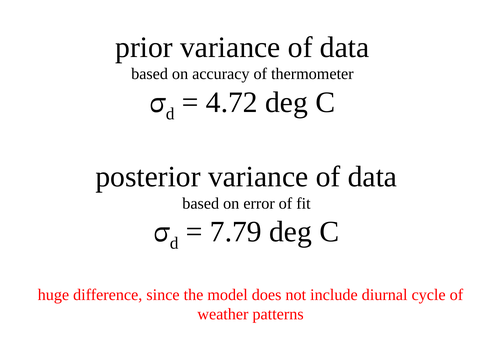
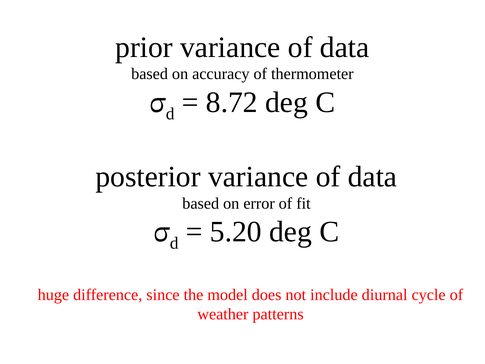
4.72: 4.72 -> 8.72 (232, 102)
7.79: 7.79 -> 5.20 (236, 232)
